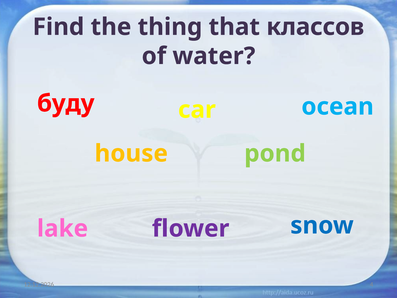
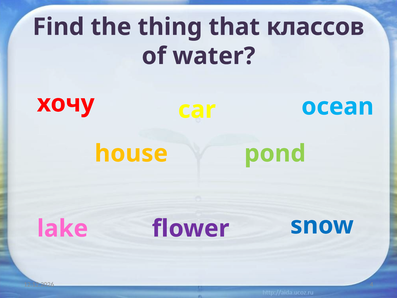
буду: буду -> хочу (66, 103)
